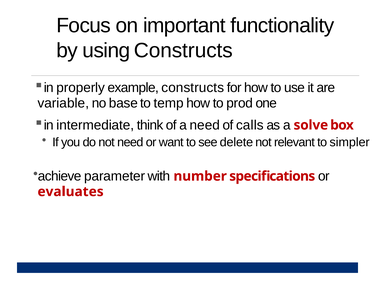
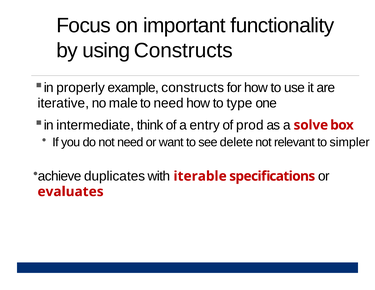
variable: variable -> iterative (63, 103)
base: base -> male (123, 103)
to temp: temp -> need (169, 103)
prod: prod -> type (240, 103)
a need: need -> entry (205, 125)
calls: calls -> prod (250, 125)
parameter: parameter -> duplicates (115, 176)
number: number -> iterable (200, 176)
